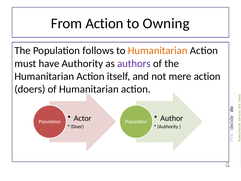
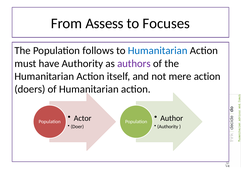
From Action: Action -> Assess (104, 23)
Owning: Owning -> Focuses (166, 23)
Humanitarian colour: orange -> blue (158, 51)
